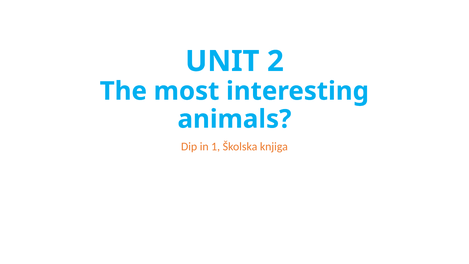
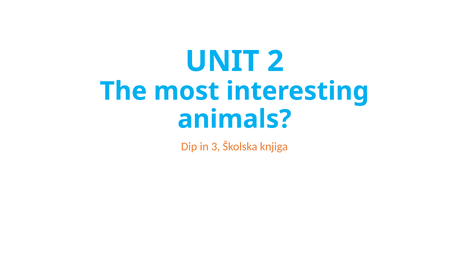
1: 1 -> 3 (216, 147)
